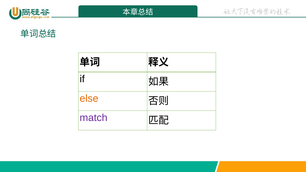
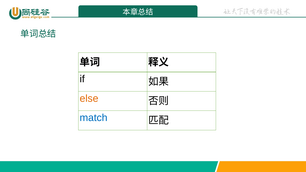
match colour: purple -> blue (94, 118)
